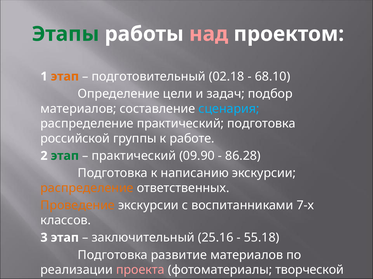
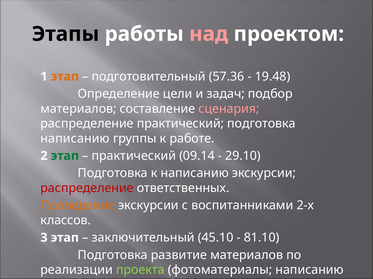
Этапы colour: green -> black (65, 34)
02.18: 02.18 -> 57.36 (227, 77)
68.10: 68.10 -> 19.48 (273, 77)
сценария colour: light blue -> pink (229, 109)
российской: российской -> написанию (75, 139)
09.90: 09.90 -> 09.14 (197, 156)
86.28: 86.28 -> 29.10 (243, 156)
распределение colour: orange -> red (87, 189)
7-х: 7-х -> 2-х (305, 206)
25.16: 25.16 -> 45.10 (216, 238)
55.18: 55.18 -> 81.10 (262, 238)
проекта colour: pink -> light green (140, 271)
фотоматериалы творческой: творческой -> написанию (310, 271)
